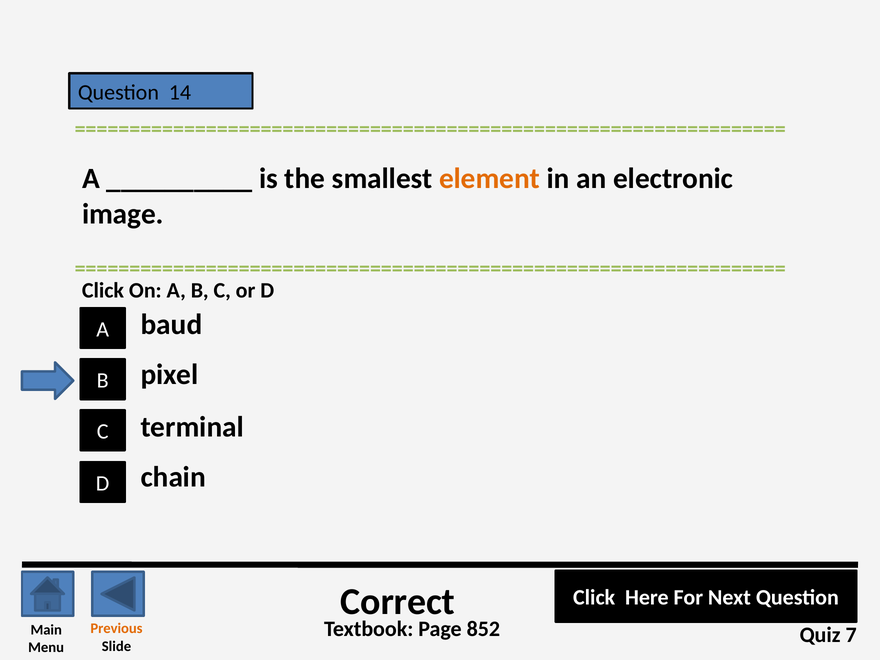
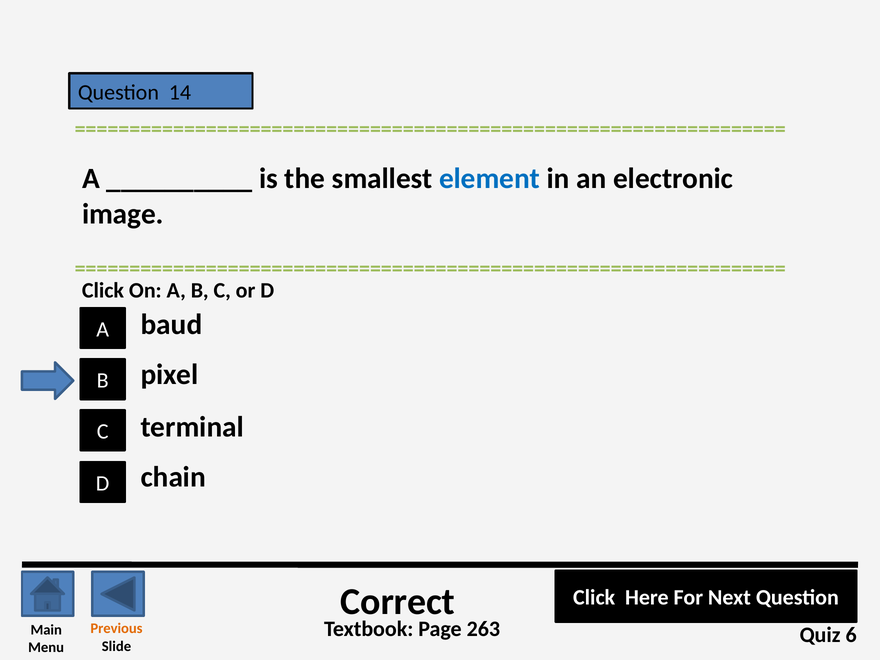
element colour: orange -> blue (490, 179)
852: 852 -> 263 (483, 629)
7: 7 -> 6 (851, 635)
